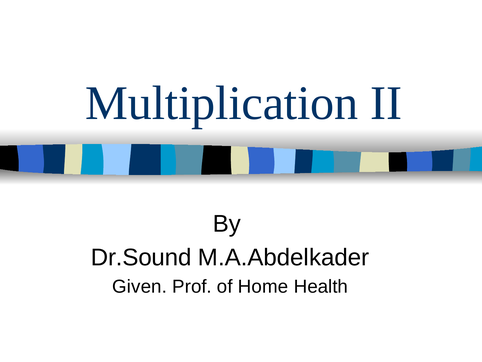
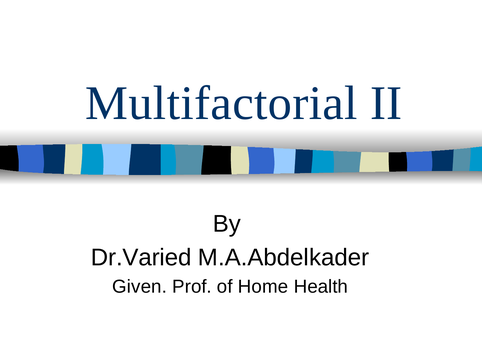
Multiplication: Multiplication -> Multifactorial (221, 103)
Dr.Sound: Dr.Sound -> Dr.Varied (141, 257)
